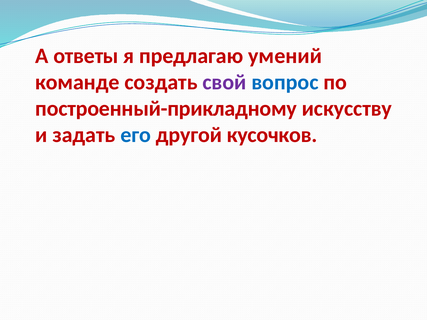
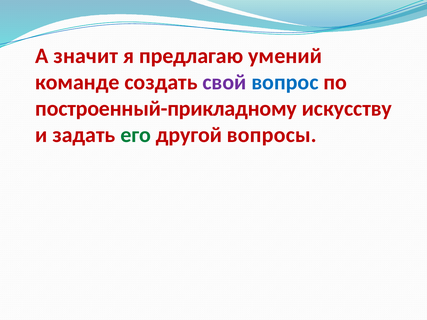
ответы: ответы -> значит (86, 56)
его colour: blue -> green (136, 135)
кусочков: кусочков -> вопросы (272, 135)
